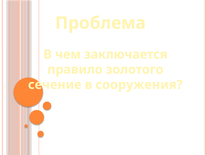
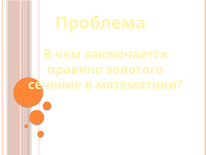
сооружения: сооружения -> математики (139, 84)
